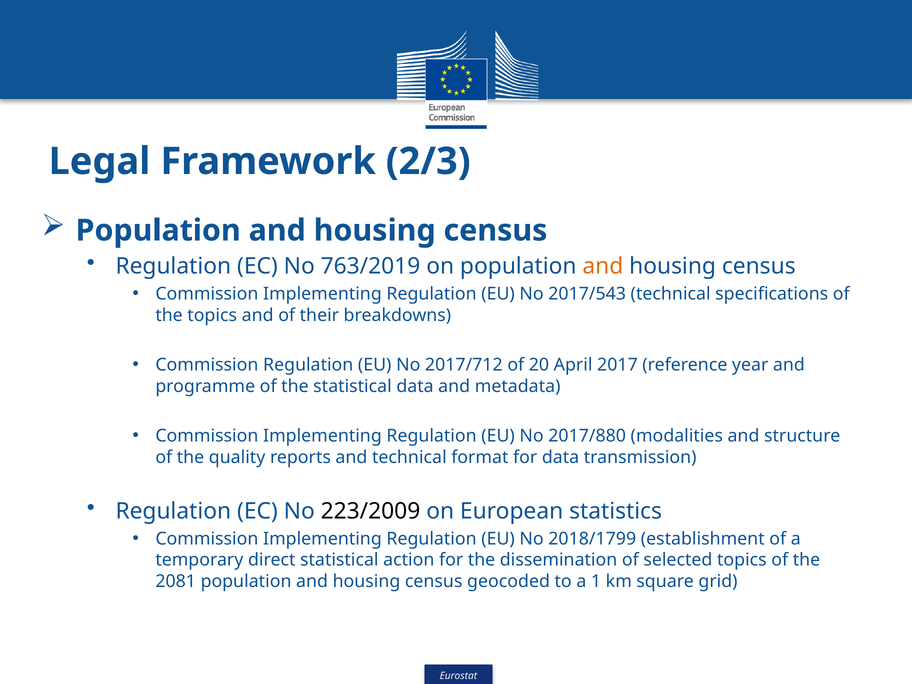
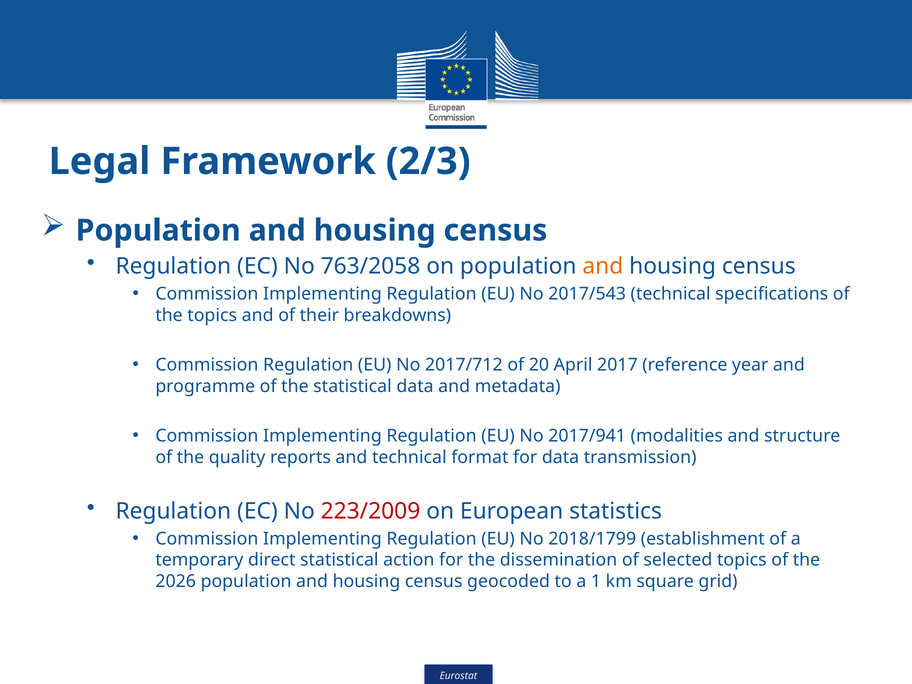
763/2019: 763/2019 -> 763/2058 (370, 266)
2017/880: 2017/880 -> 2017/941 (587, 436)
223/2009 colour: black -> red (370, 511)
2081: 2081 -> 2026 (176, 581)
